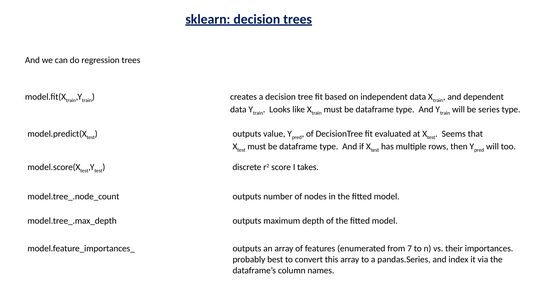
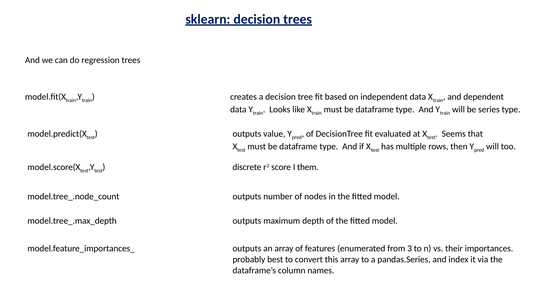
takes: takes -> them (308, 167)
7: 7 -> 3 (410, 248)
